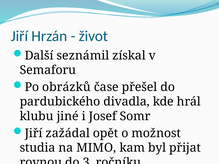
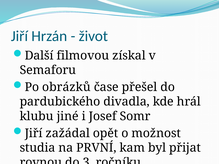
seznámil: seznámil -> filmovou (83, 56)
MIMO: MIMO -> PRVNÍ (96, 148)
